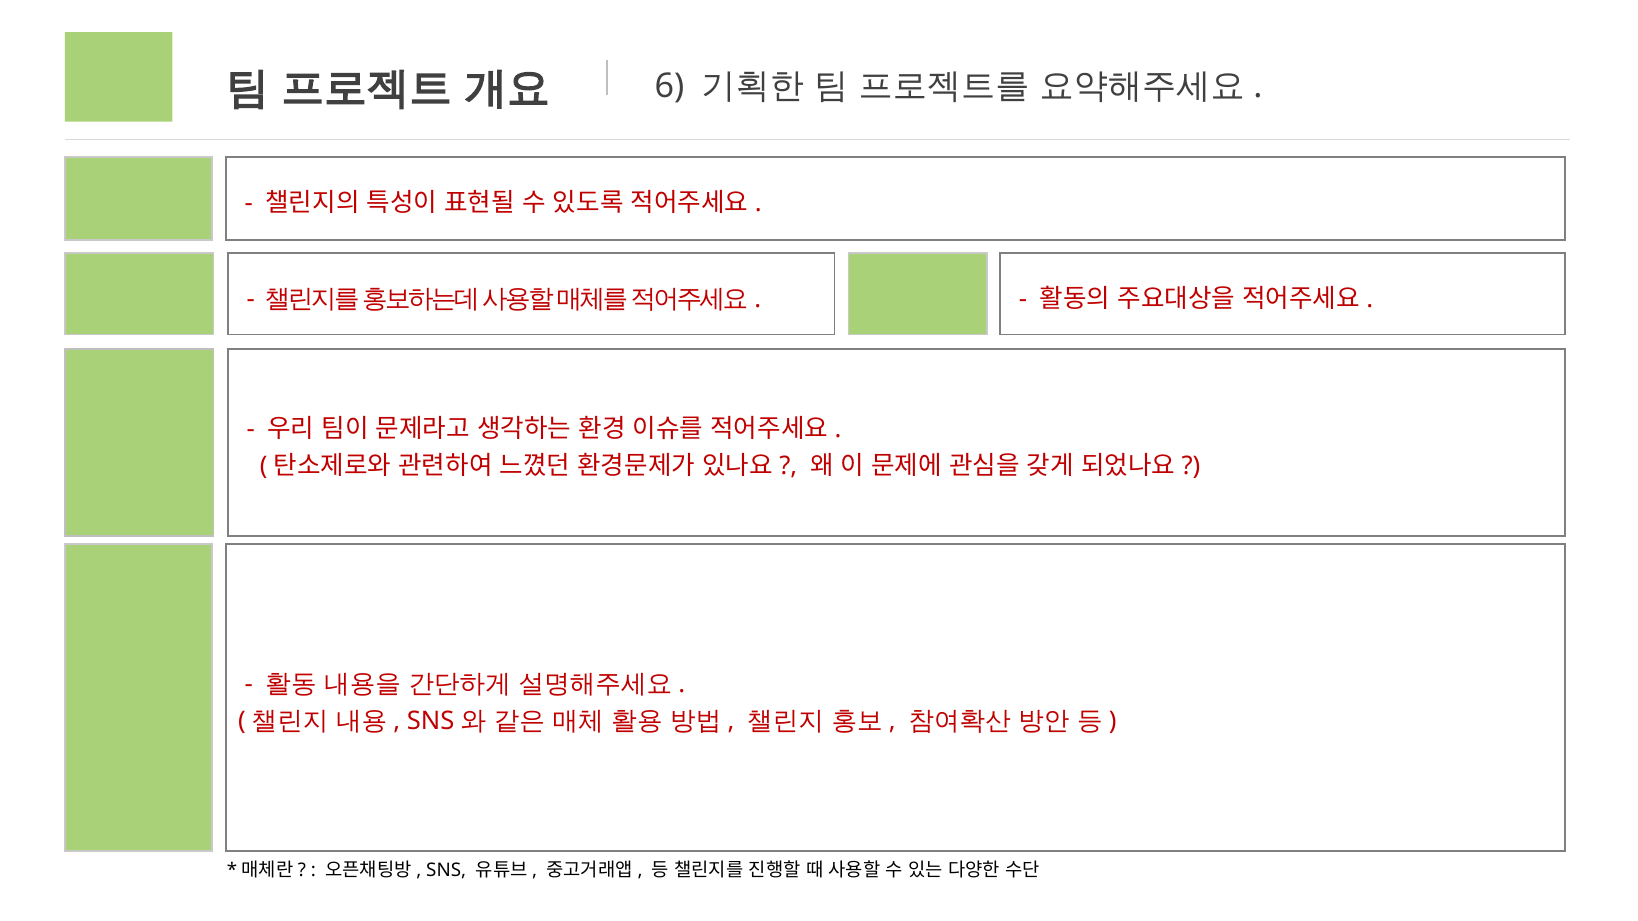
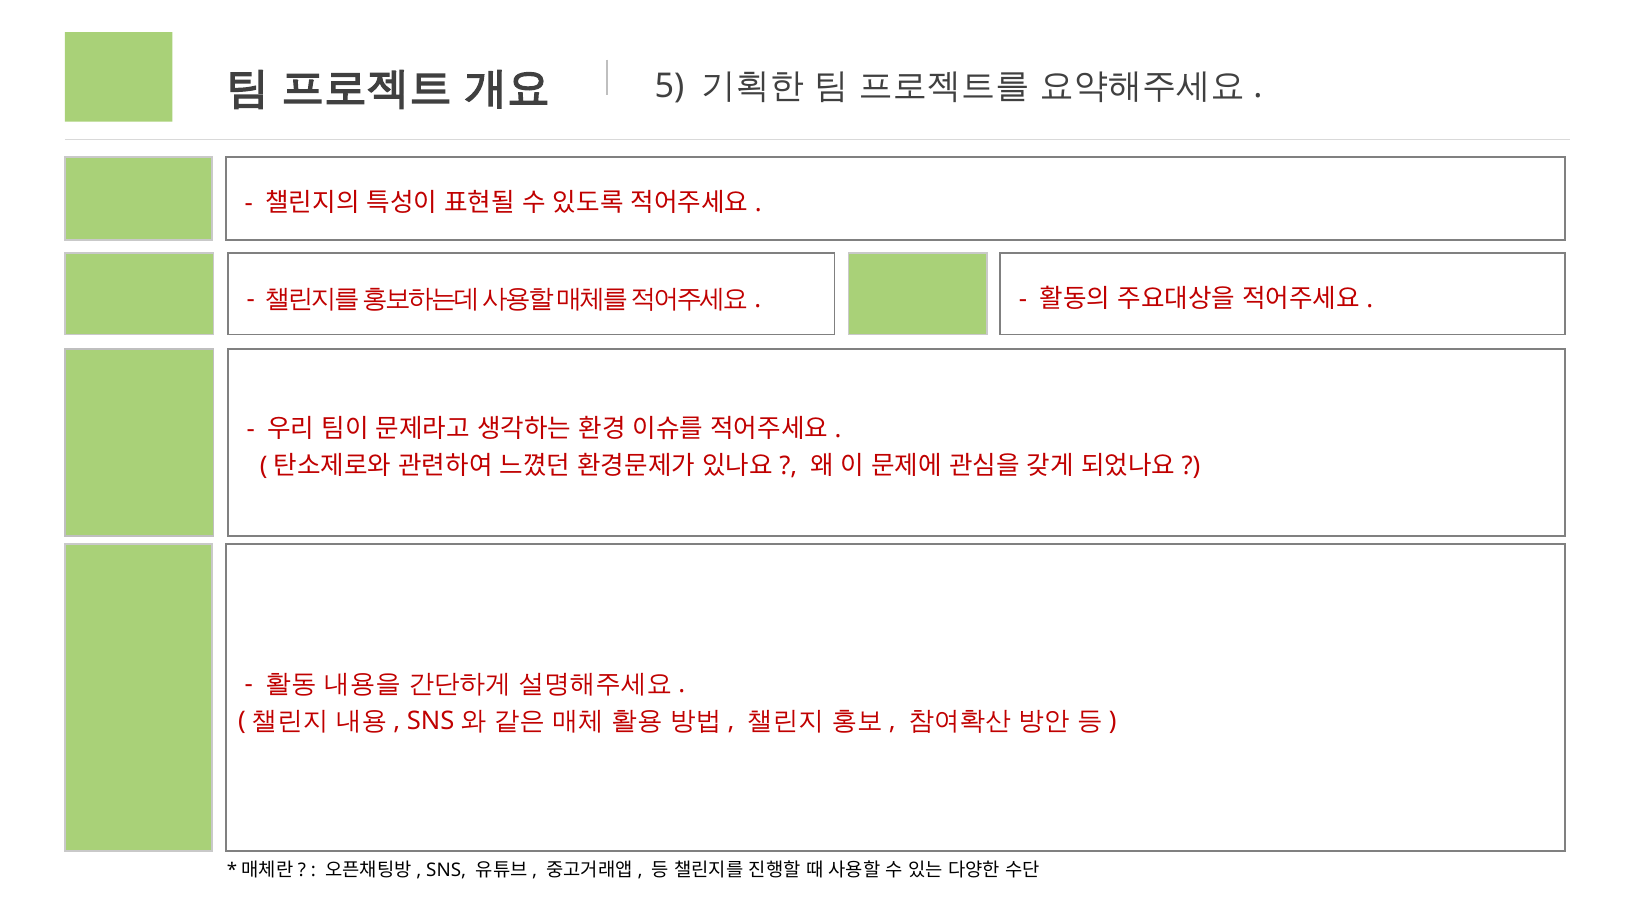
6: 6 -> 5 (669, 86)
